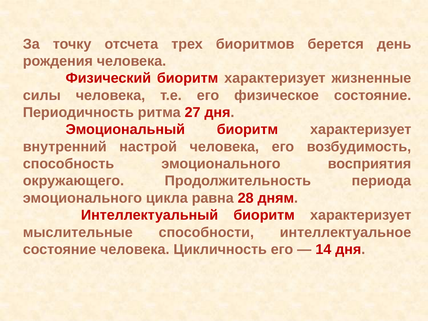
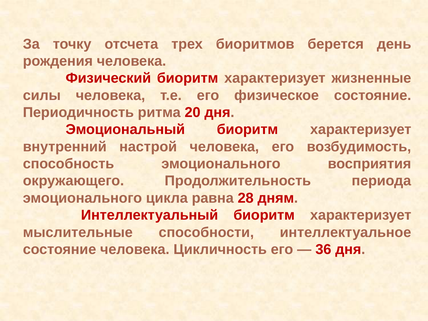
27: 27 -> 20 (193, 112)
14: 14 -> 36 (323, 249)
